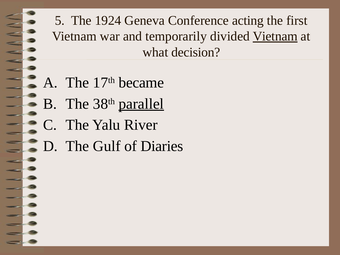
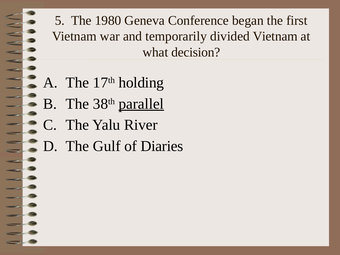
1924: 1924 -> 1980 (108, 20)
acting: acting -> began (248, 20)
Vietnam underline: present -> none (275, 36)
became: became -> holding (141, 83)
